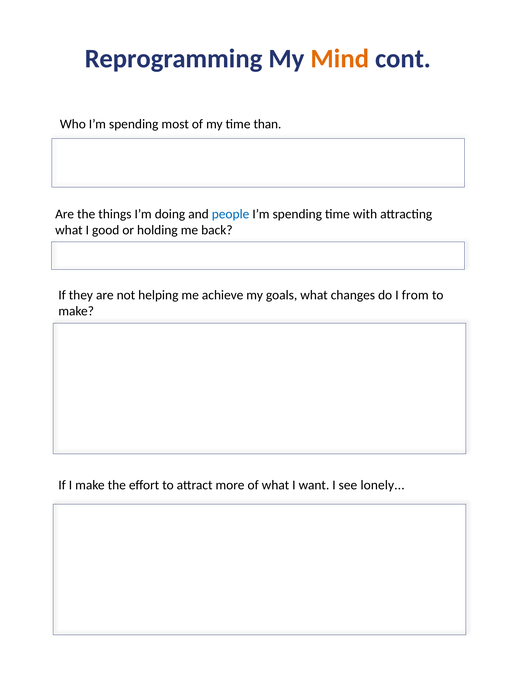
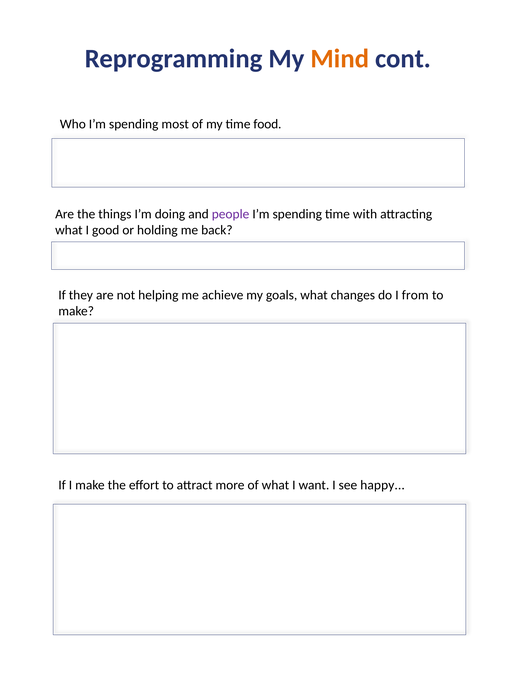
than: than -> food (267, 124)
people colour: blue -> purple (231, 214)
lonely: lonely -> happy (383, 485)
